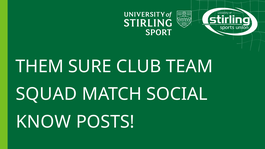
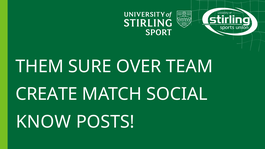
CLUB: CLUB -> OVER (139, 66)
SQUAD: SQUAD -> CREATE (47, 94)
